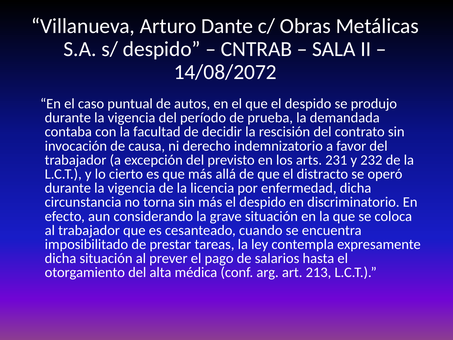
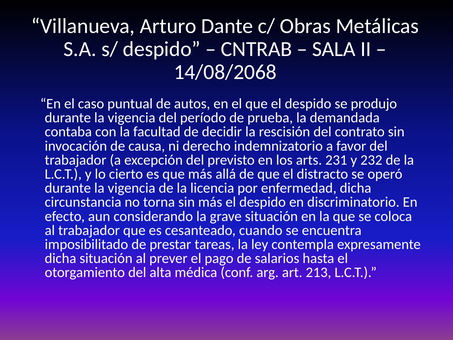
14/08/2072: 14/08/2072 -> 14/08/2068 (225, 72)
